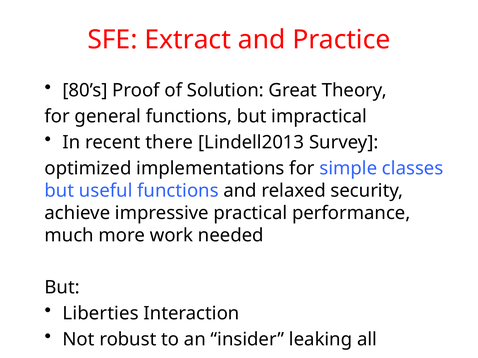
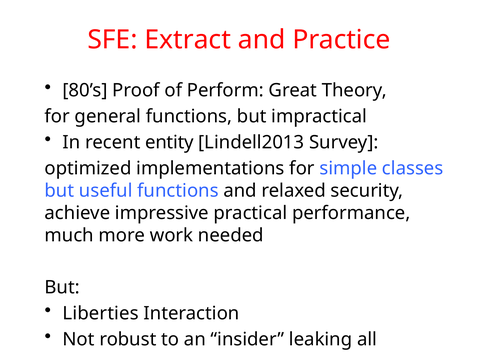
Solution: Solution -> Perform (225, 91)
there: there -> entity (169, 143)
